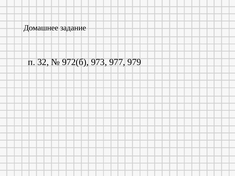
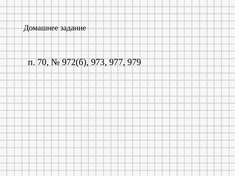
32: 32 -> 70 (43, 62)
